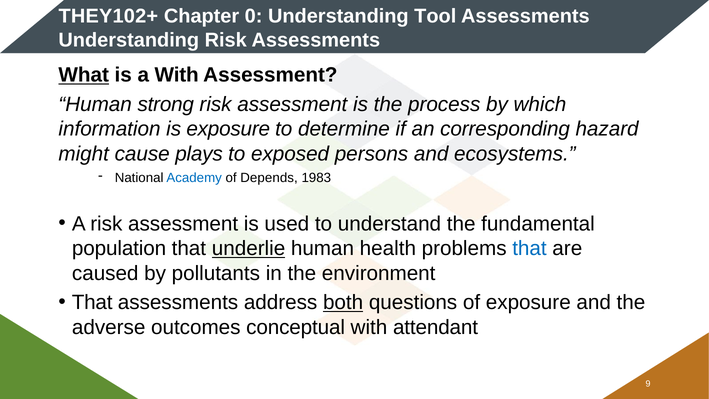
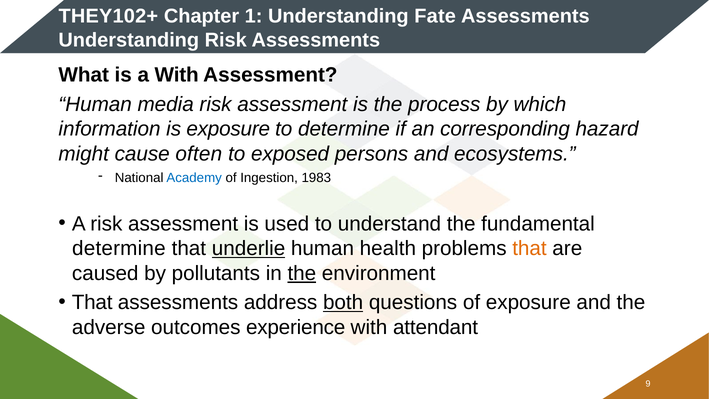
0: 0 -> 1 (254, 16)
Tool: Tool -> Fate (435, 16)
What underline: present -> none (84, 75)
strong: strong -> media (166, 104)
plays: plays -> often (199, 154)
Depends: Depends -> Ingestion (269, 178)
population: population -> determine (119, 248)
that colour: blue -> orange (529, 248)
the underline: none -> present (302, 273)
conceptual: conceptual -> experience (296, 327)
